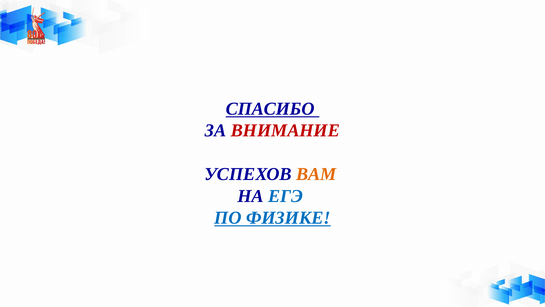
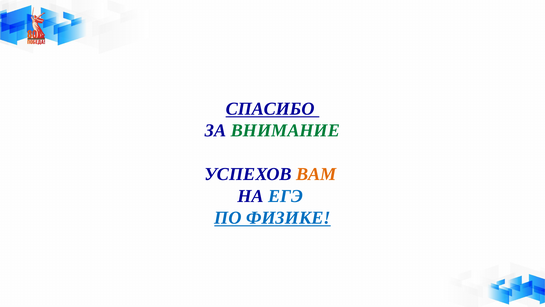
ВНИМАНИЕ colour: red -> green (285, 130)
